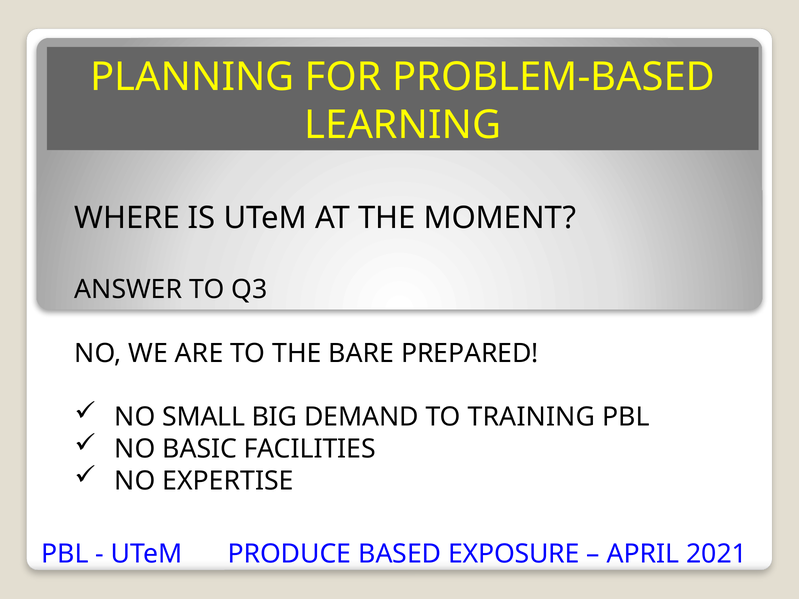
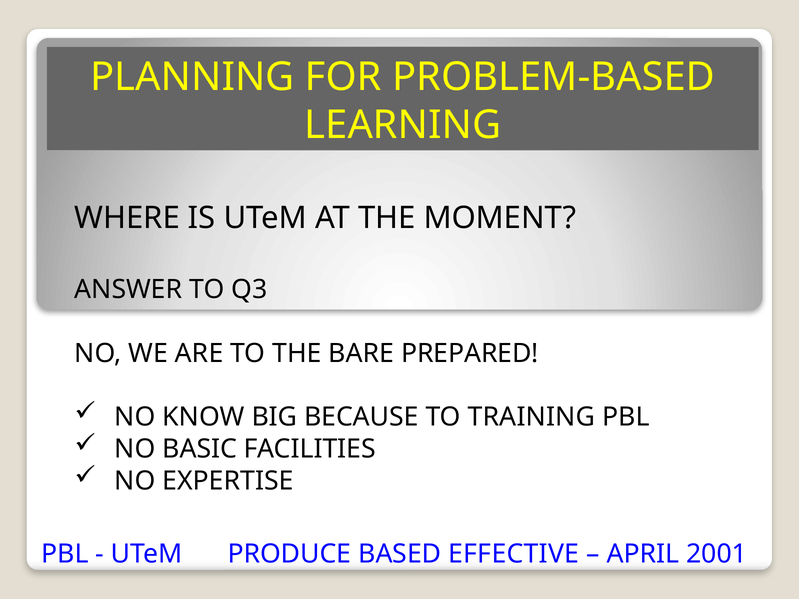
SMALL: SMALL -> KNOW (204, 417)
DEMAND: DEMAND -> BECAUSE (361, 417)
EXPOSURE: EXPOSURE -> EFFECTIVE (514, 554)
2021: 2021 -> 2001 (717, 554)
